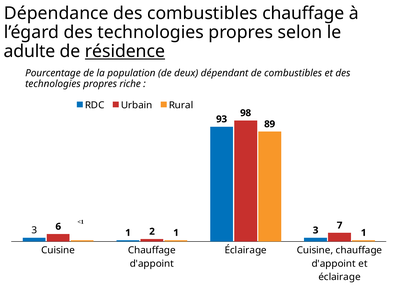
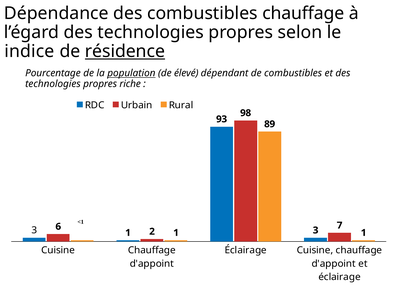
adulte: adulte -> indice (29, 51)
population underline: none -> present (131, 73)
deux: deux -> élevé (186, 73)
